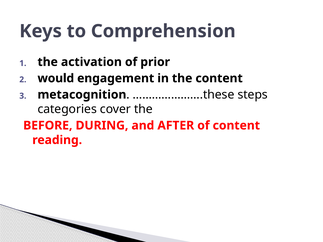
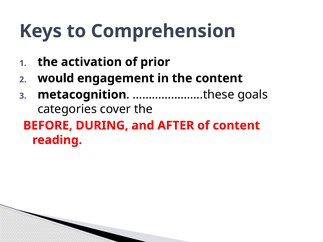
steps: steps -> goals (253, 95)
